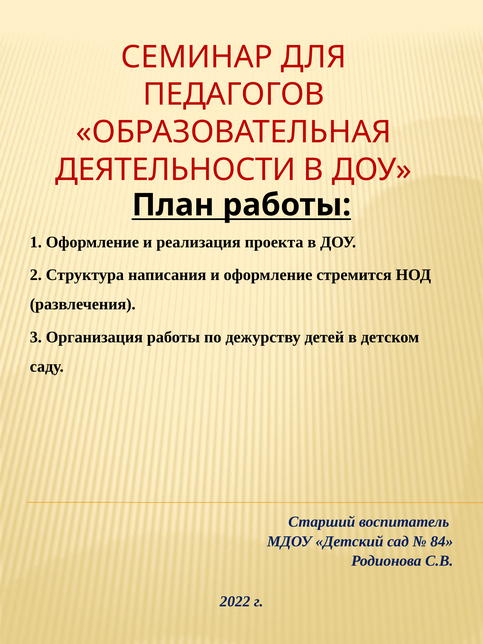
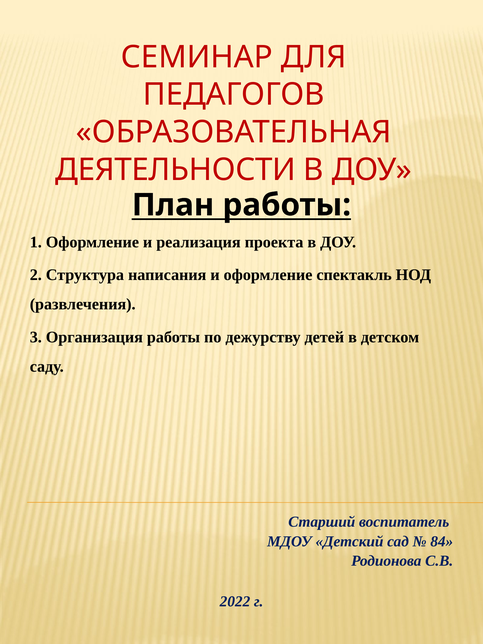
стремится: стремится -> спектакль (354, 275)
